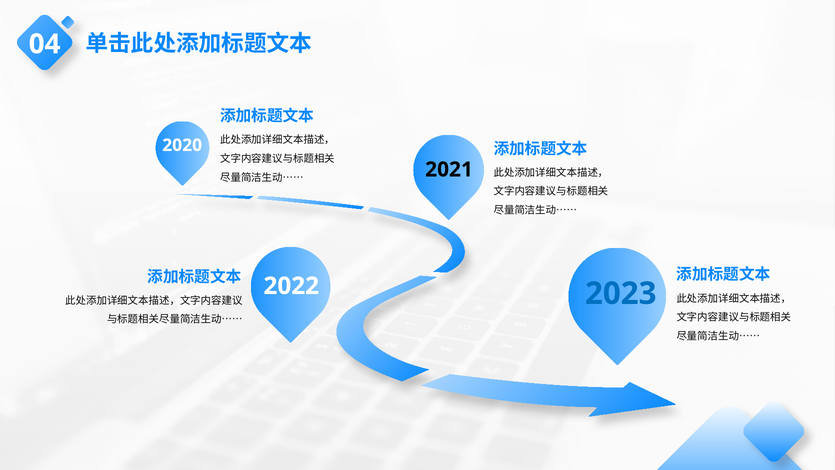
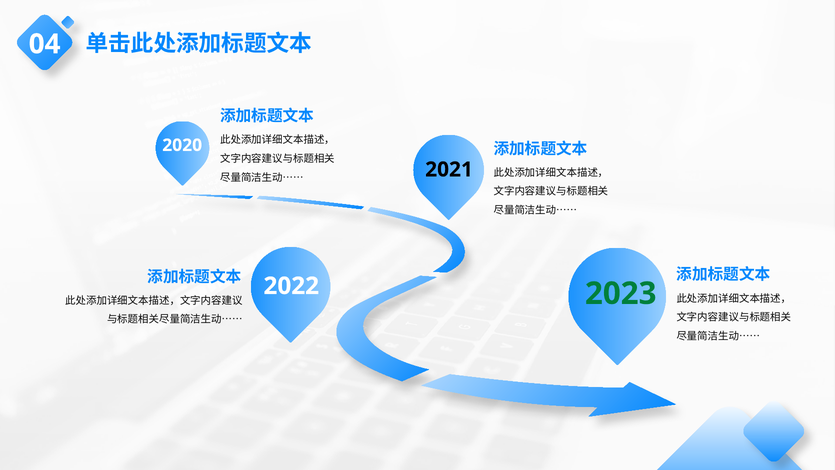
2023 colour: blue -> green (621, 293)
